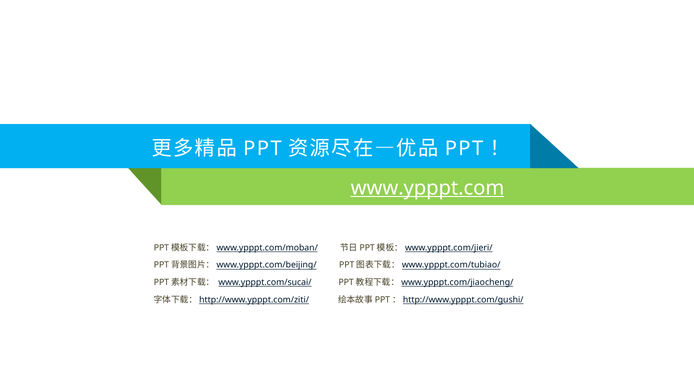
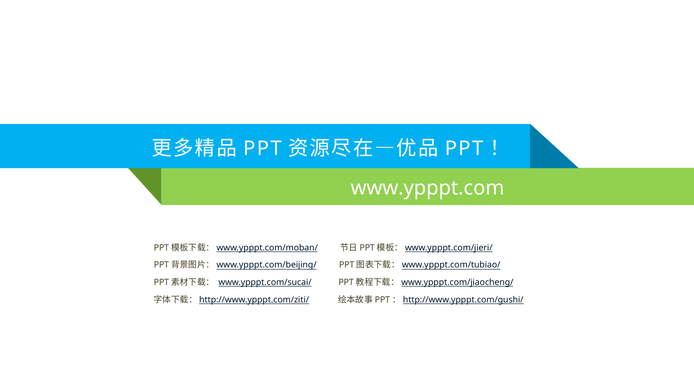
www.ypppt.com underline: present -> none (428, 188)
